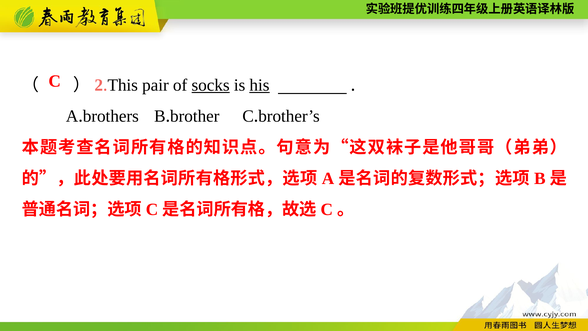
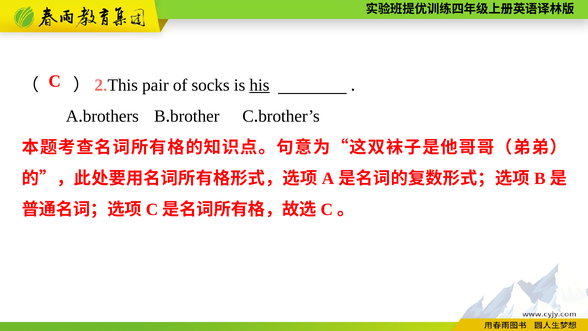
socks underline: present -> none (211, 85)
